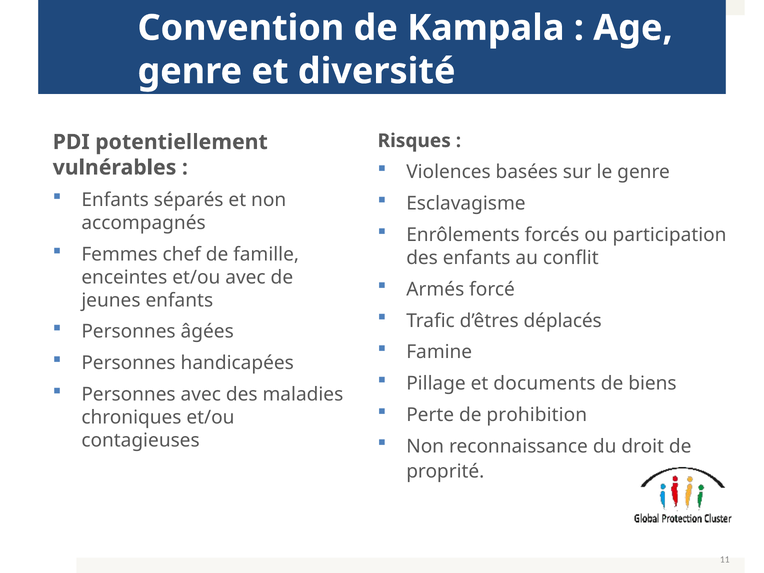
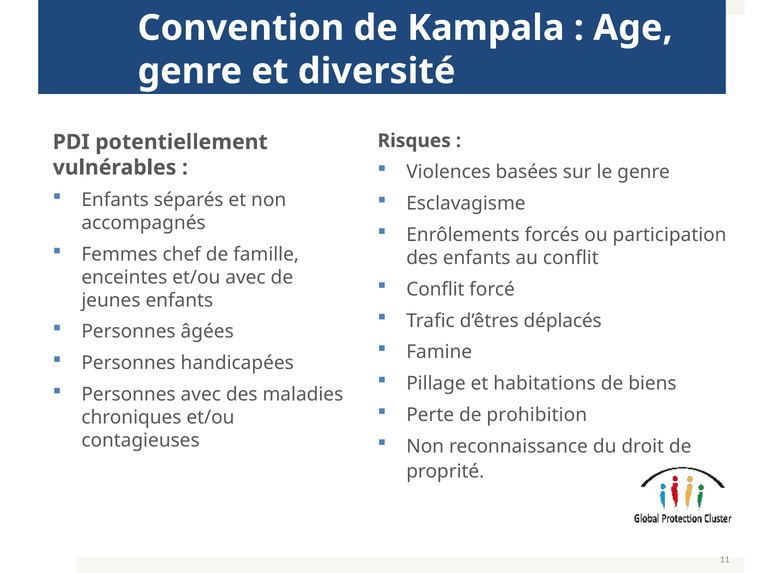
Armés: Armés -> Conflit (435, 289)
documents: documents -> habitations (545, 384)
